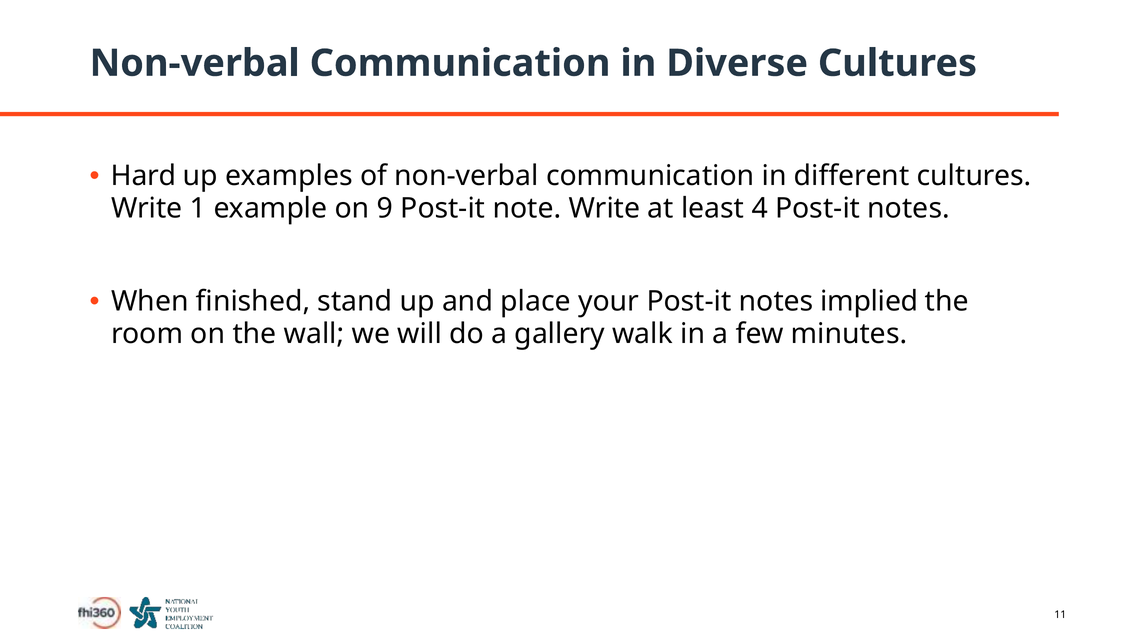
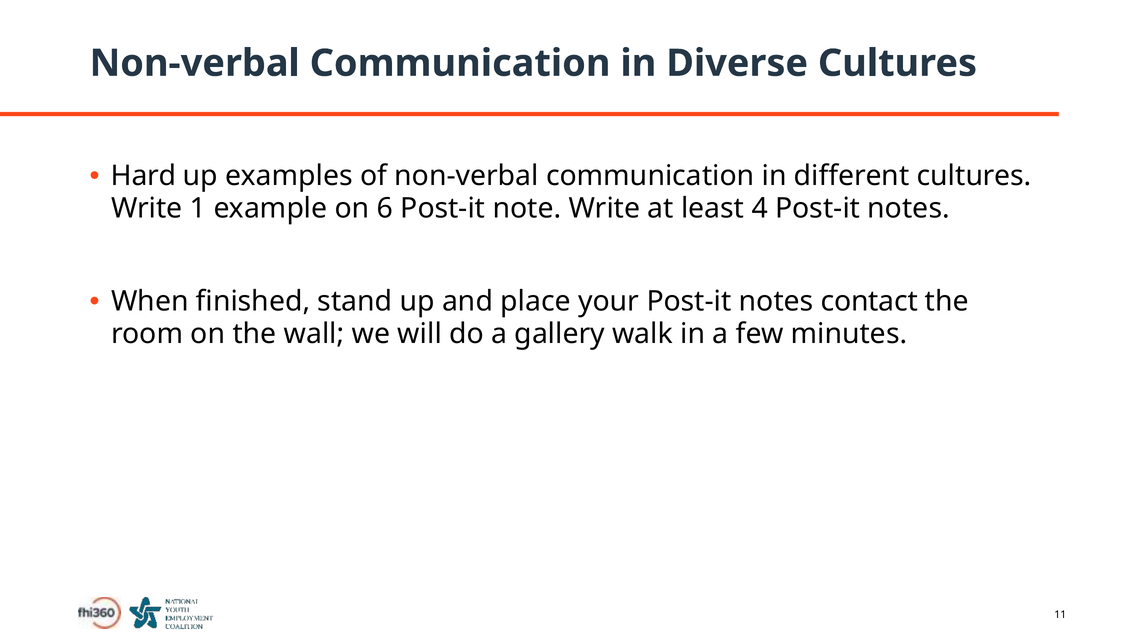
9: 9 -> 6 (385, 208)
implied: implied -> contact (869, 301)
